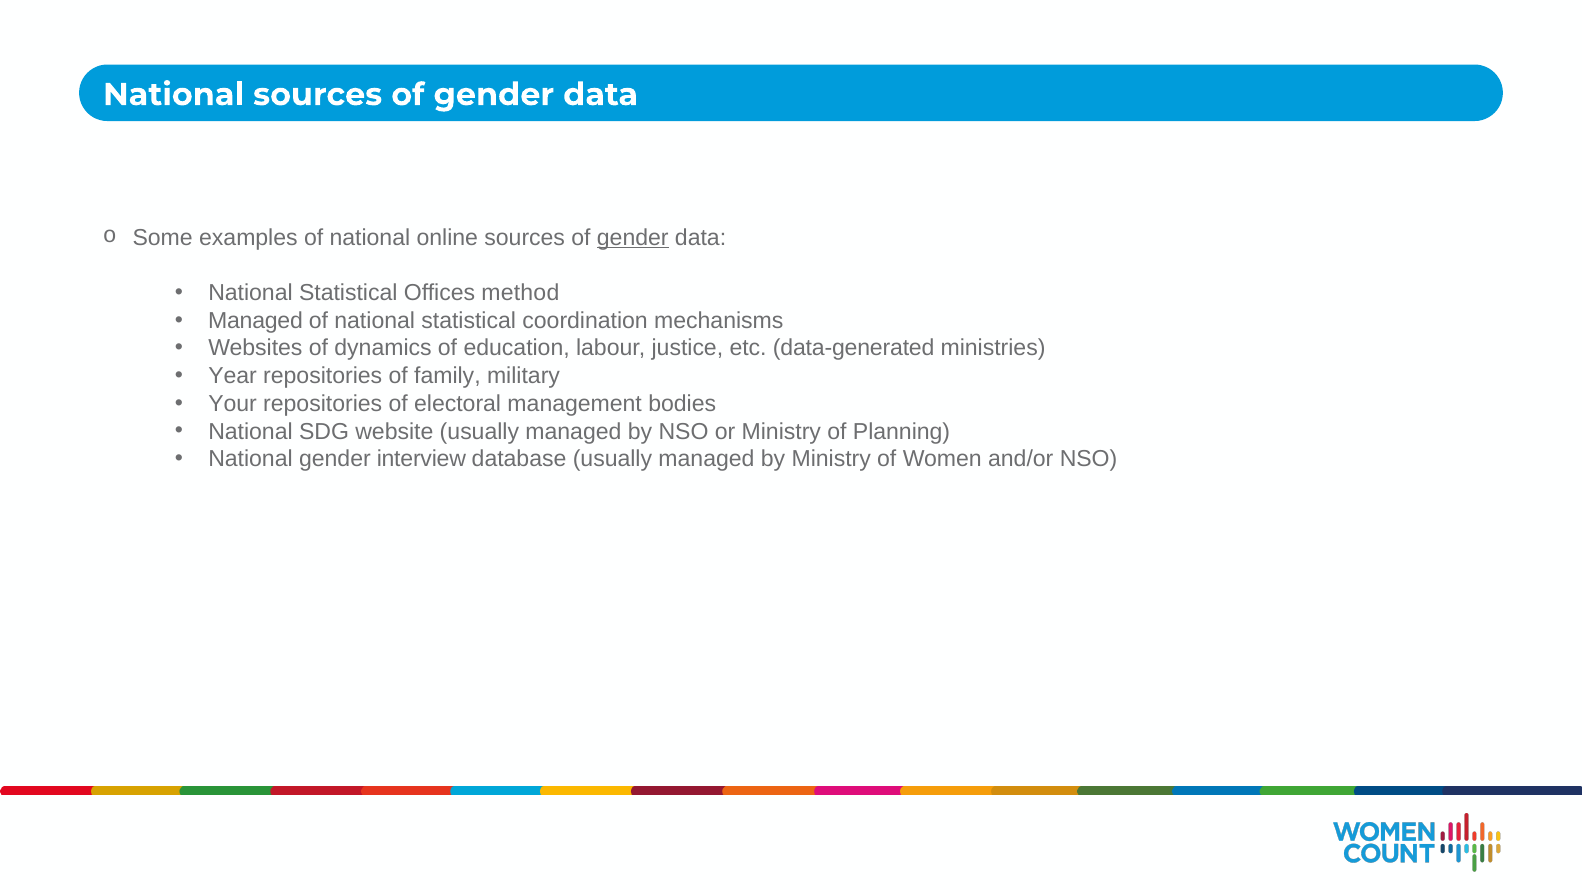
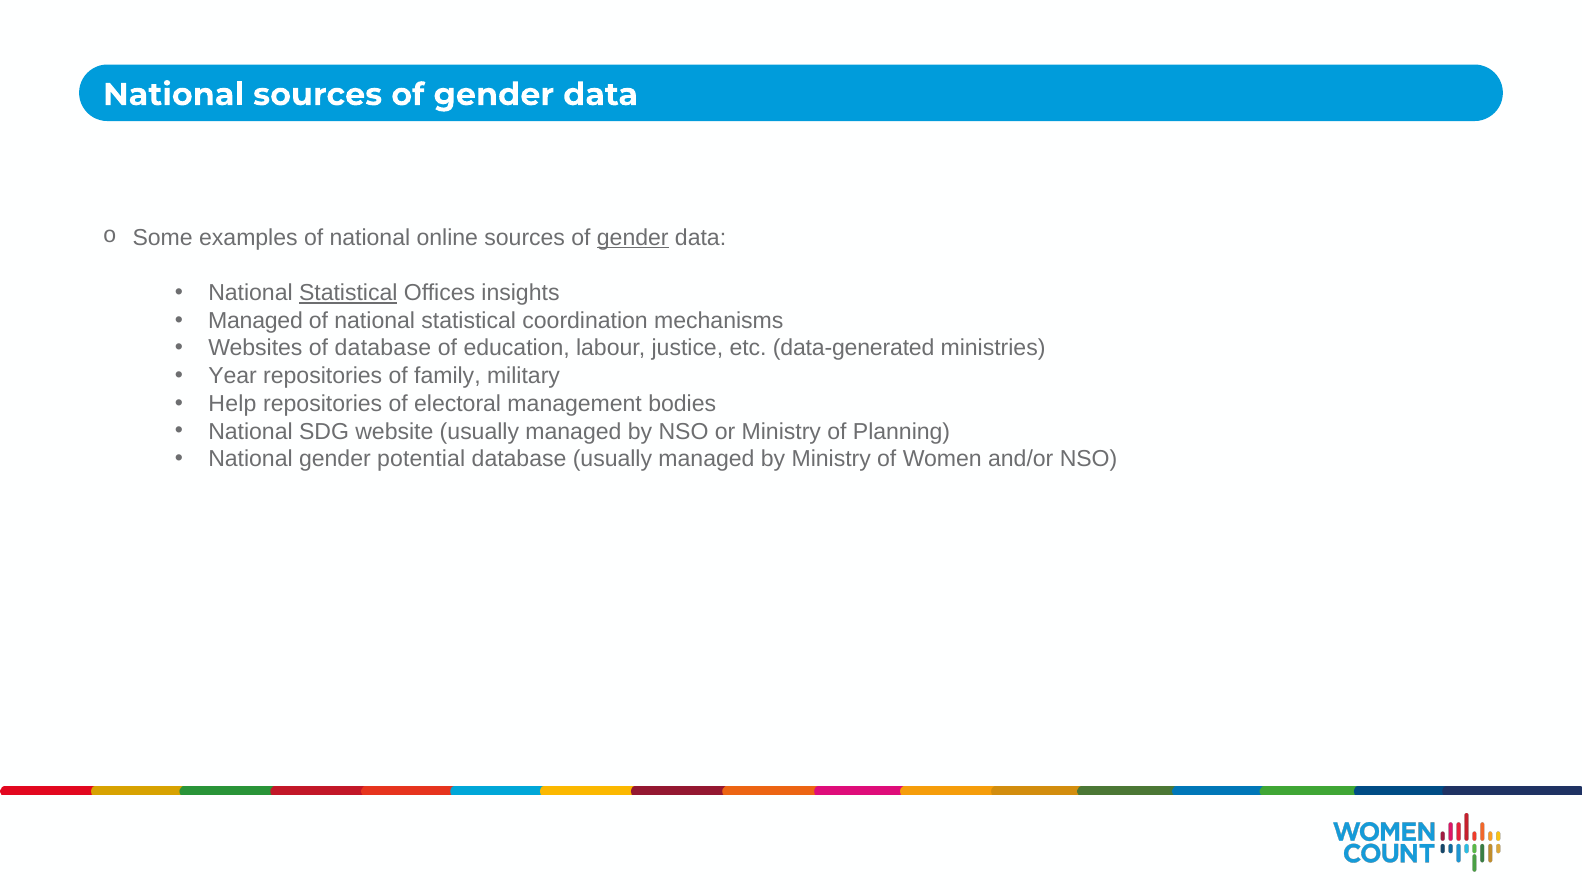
Statistical underline: none -> present (348, 293)
method: method -> insights (520, 293)
of dynamics: dynamics -> database (383, 348)
Your: Your -> Help (232, 404)
interview: interview -> potential (421, 459)
